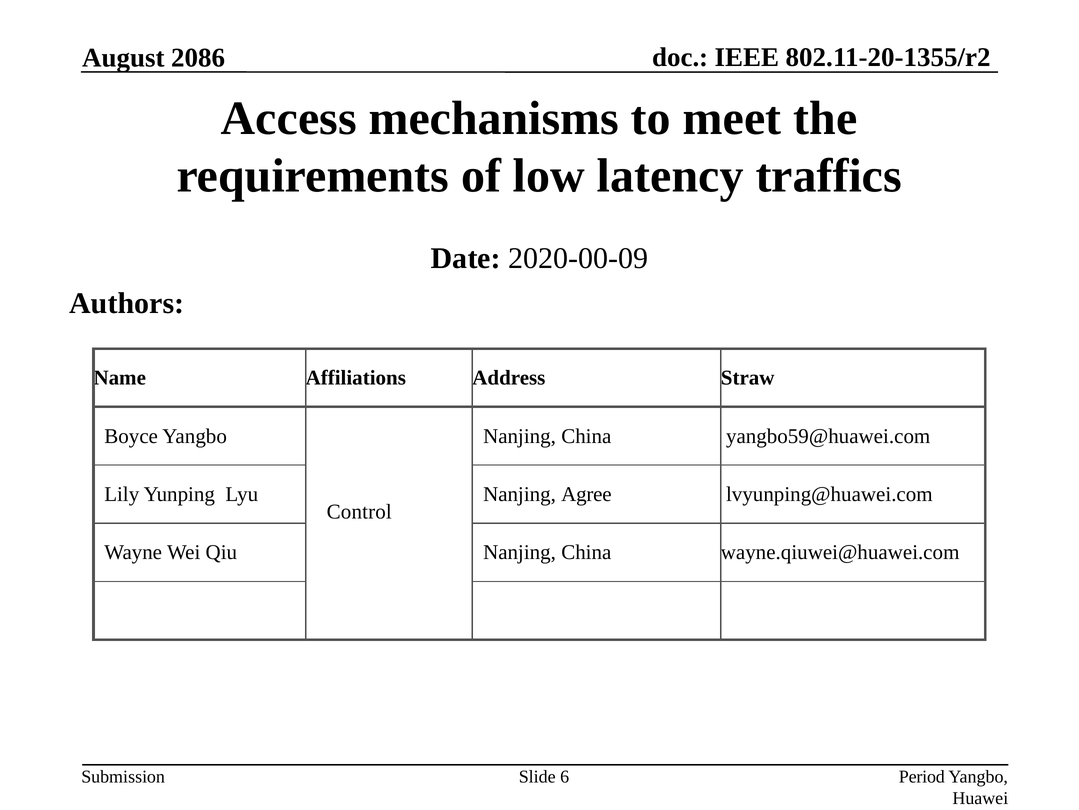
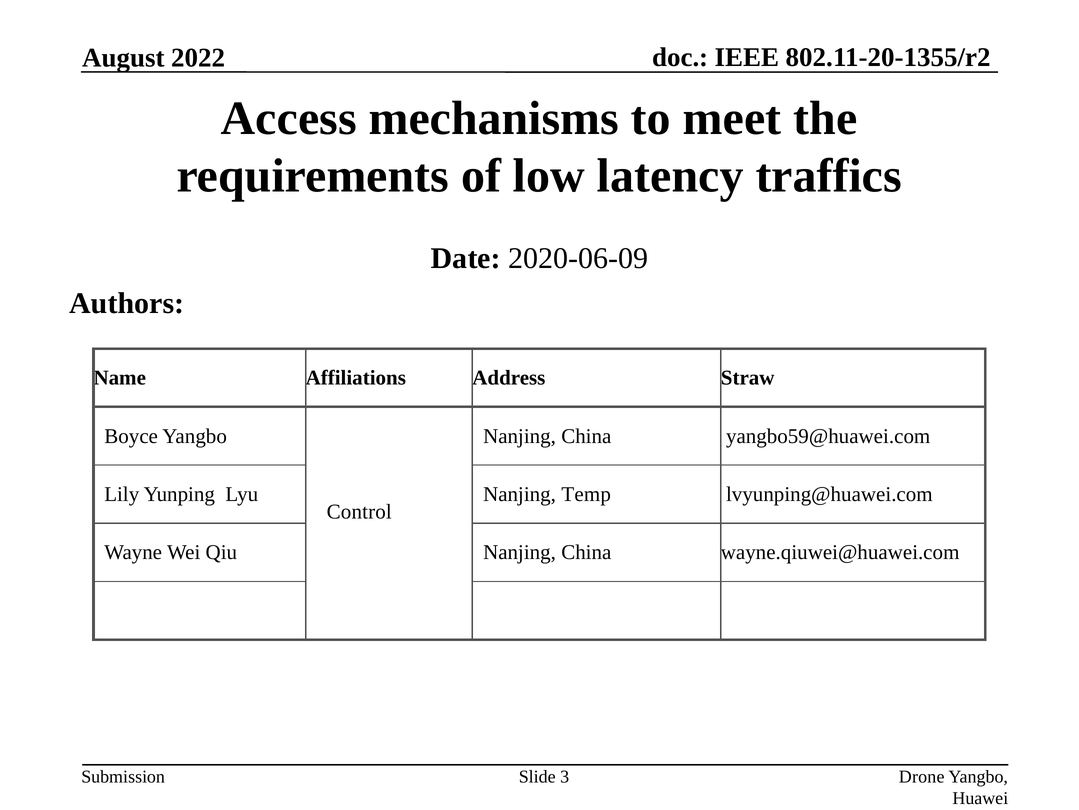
2086: 2086 -> 2022 (198, 58)
2020-00-09: 2020-00-09 -> 2020-06-09 (578, 258)
Agree: Agree -> Temp (586, 494)
6: 6 -> 3 (565, 776)
Period: Period -> Drone (922, 776)
